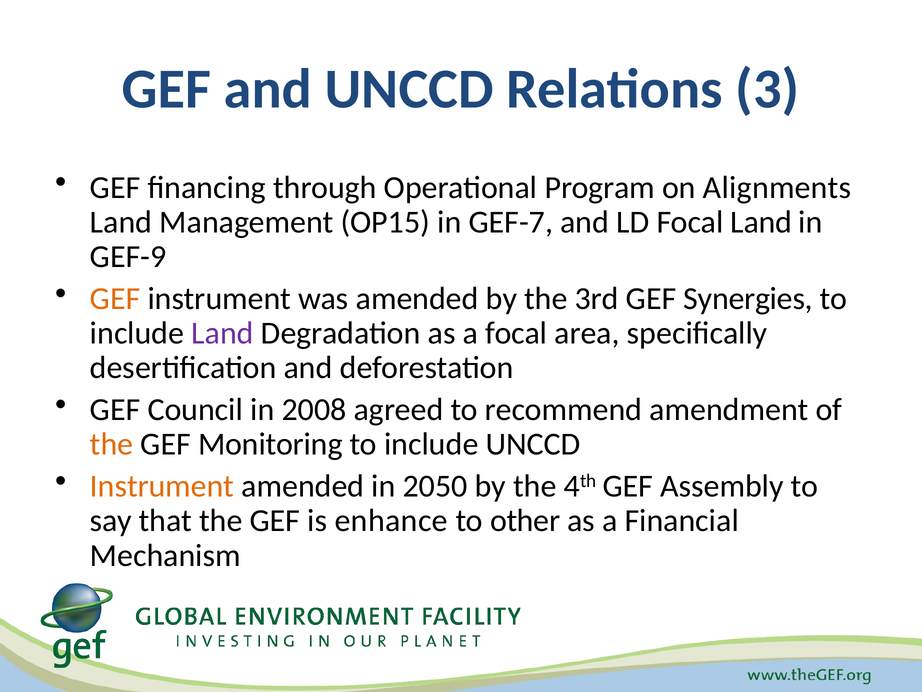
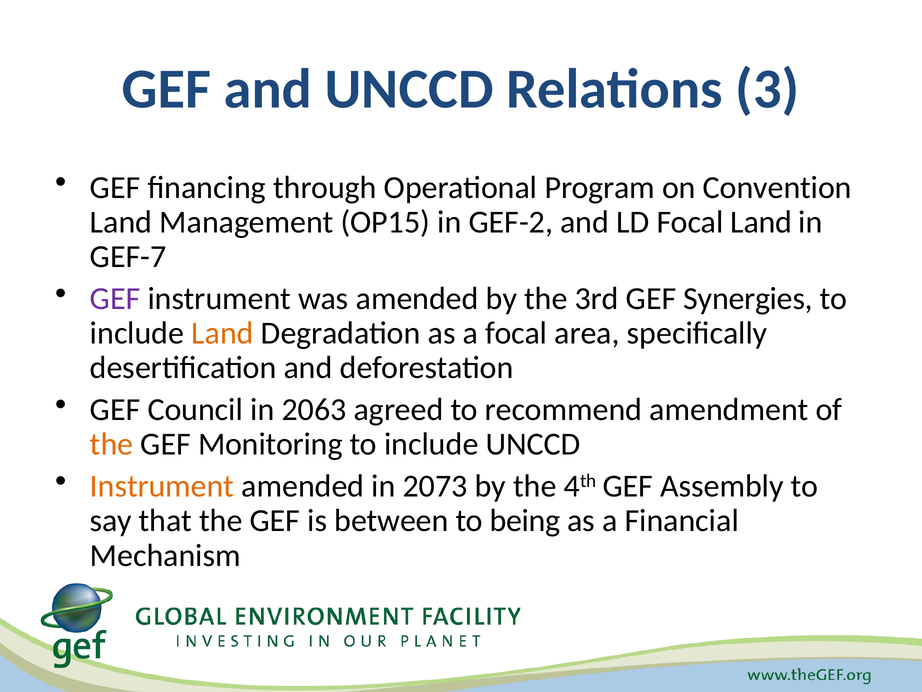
Alignments: Alignments -> Convention (777, 187)
GEF-7: GEF-7 -> GEF-2 (511, 222)
GEF-9: GEF-9 -> GEF-7 (128, 257)
GEF colour: orange -> purple (115, 298)
Land colour: purple -> orange (223, 333)
2008: 2008 -> 2063 (314, 409)
2050: 2050 -> 2073 (435, 486)
enhance: enhance -> between (391, 521)
other: other -> being (525, 521)
